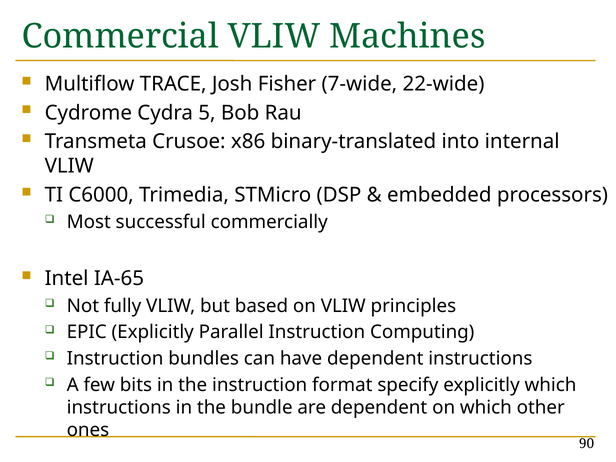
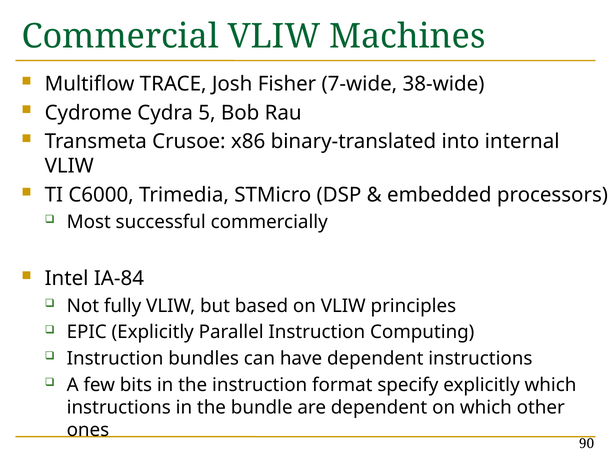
22-wide: 22-wide -> 38-wide (443, 84)
IA-65: IA-65 -> IA-84 (119, 279)
